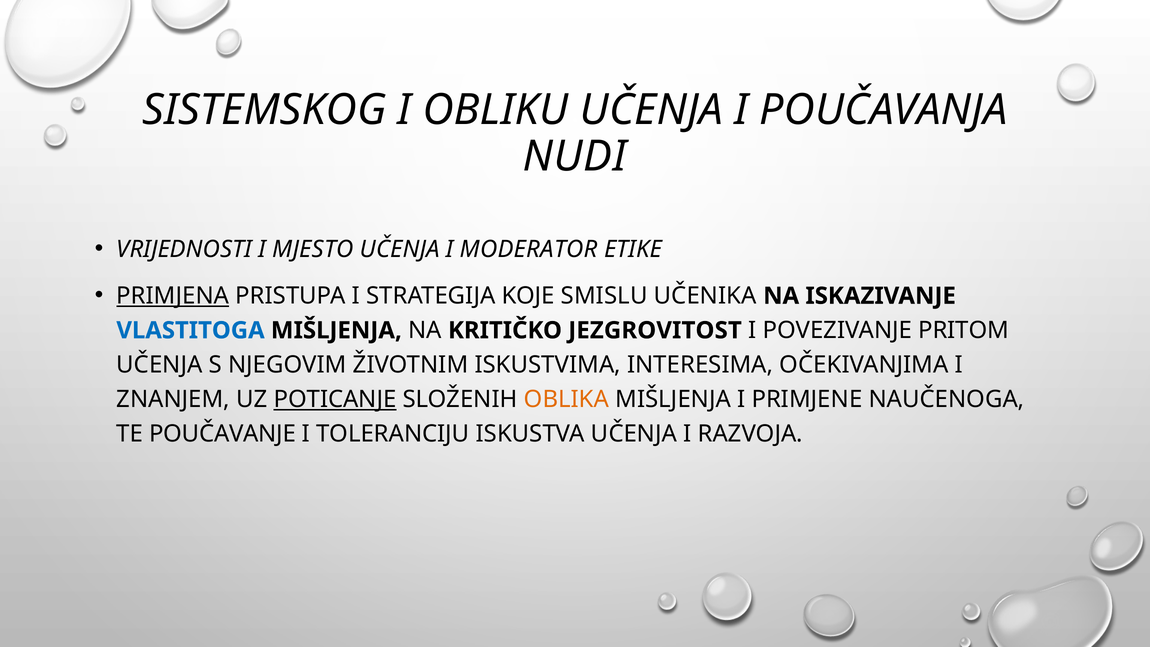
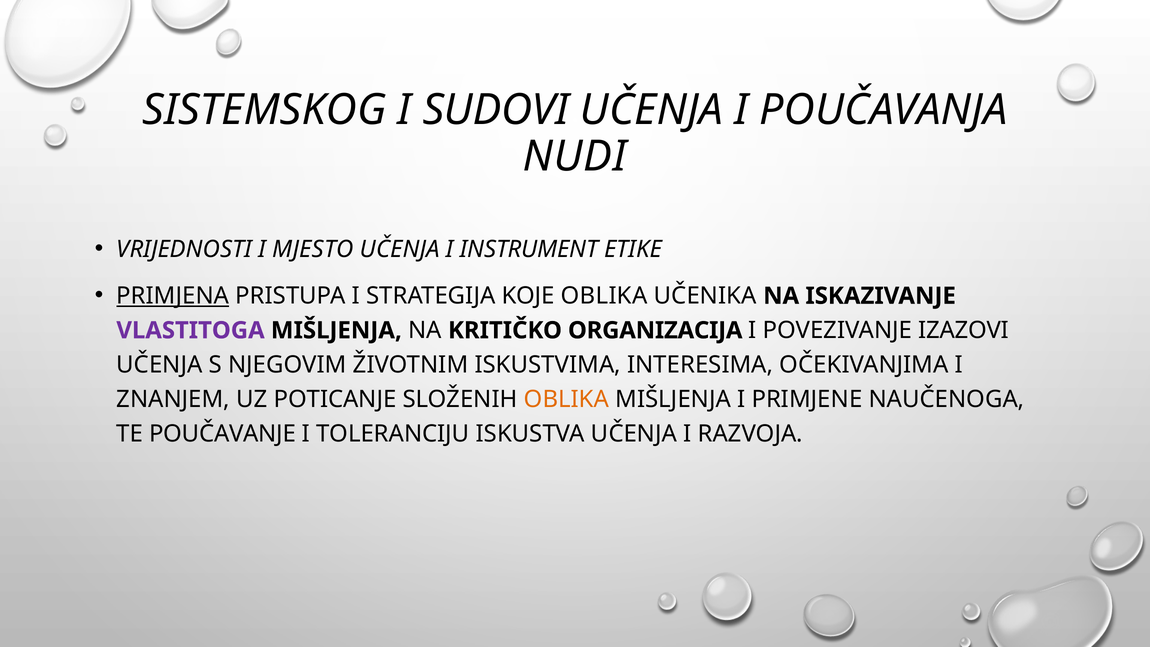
OBLIKU: OBLIKU -> SUDOVI (496, 110)
MODERATOR: MODERATOR -> INSTRUMENT (529, 249)
KOJE SMISLU: SMISLU -> OBLIKA (604, 296)
VLASTITOGA colour: blue -> purple (191, 330)
JEZGROVITOST: JEZGROVITOST -> ORGANIZACIJA (655, 330)
PRITOM: PRITOM -> IZAZOVI (964, 330)
POTICANJE underline: present -> none (335, 399)
